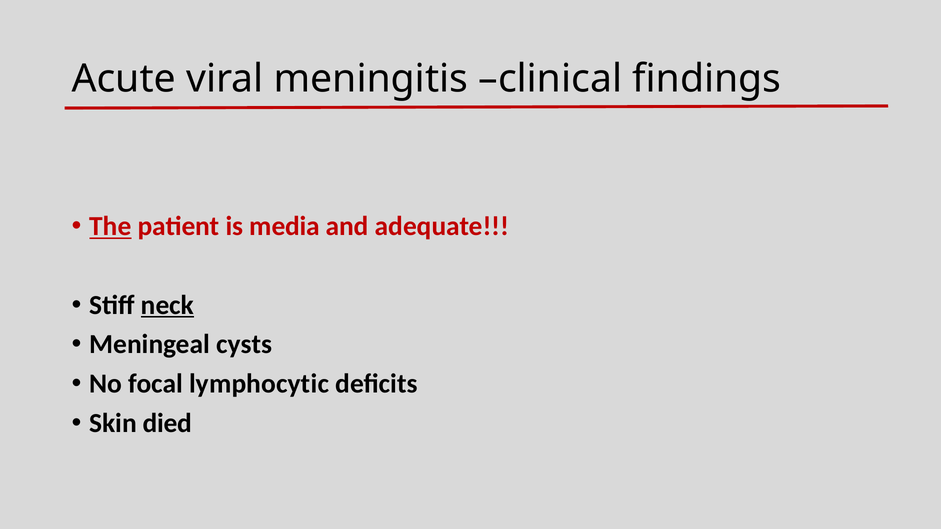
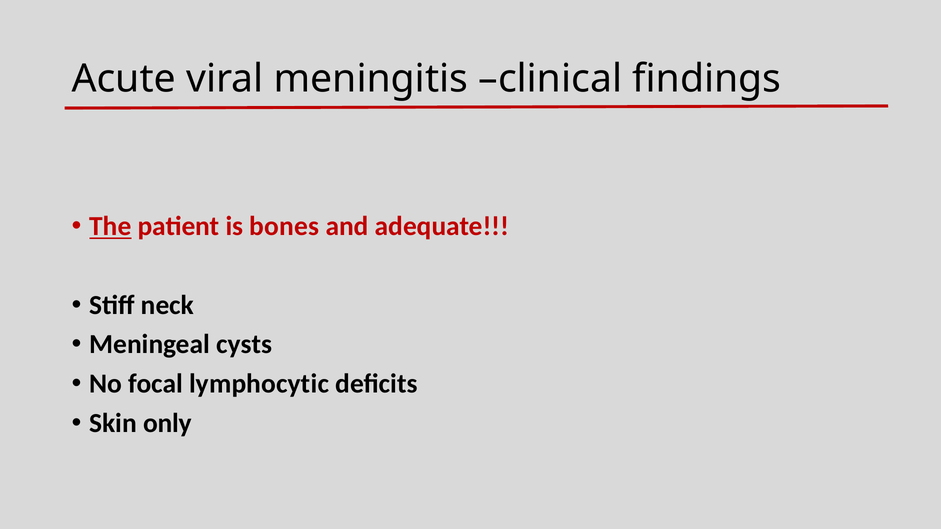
media: media -> bones (284, 226)
neck underline: present -> none (168, 305)
died: died -> only (167, 423)
